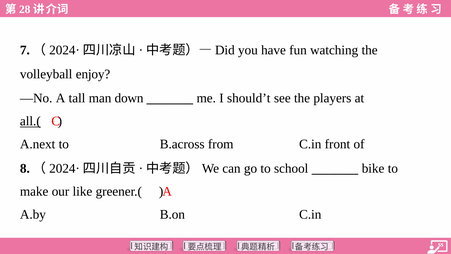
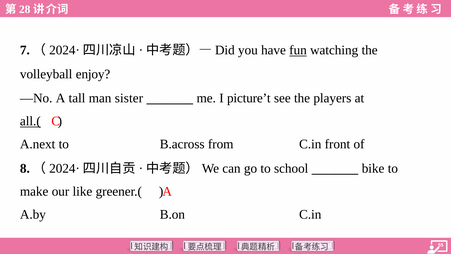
fun underline: none -> present (298, 50)
down: down -> sister (129, 98)
should’t: should’t -> picture’t (249, 98)
